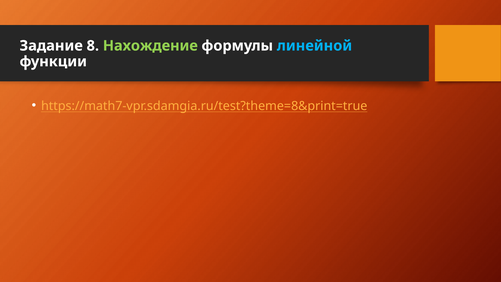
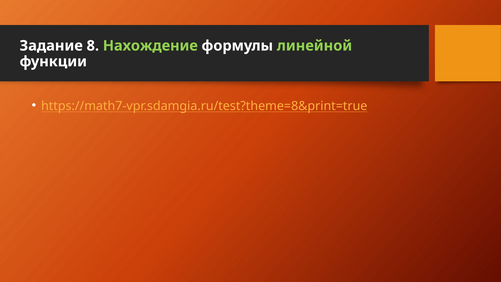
линейной colour: light blue -> light green (314, 46)
